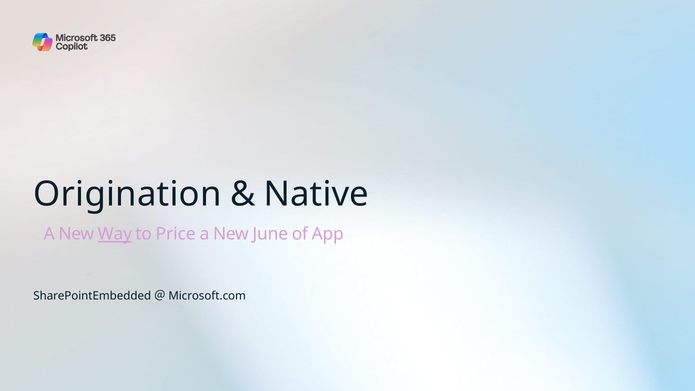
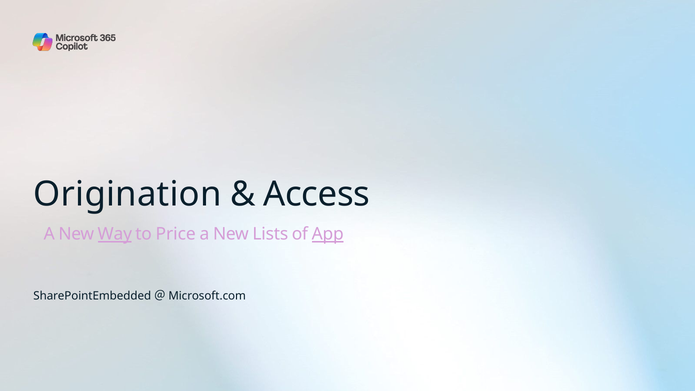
Native: Native -> Access (317, 194)
June: June -> Lists (270, 234)
App underline: none -> present (328, 234)
